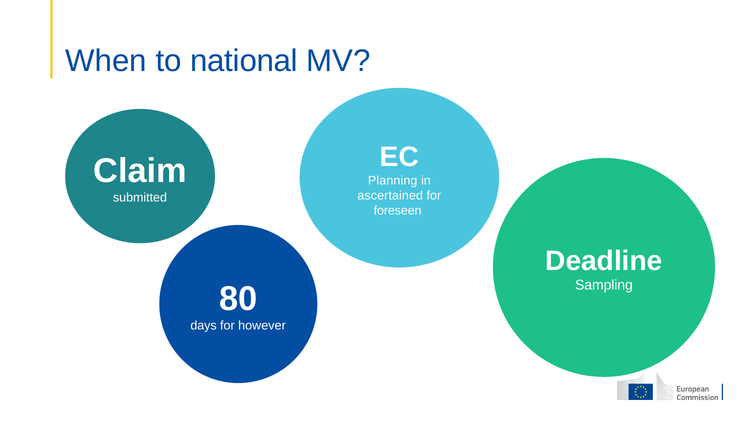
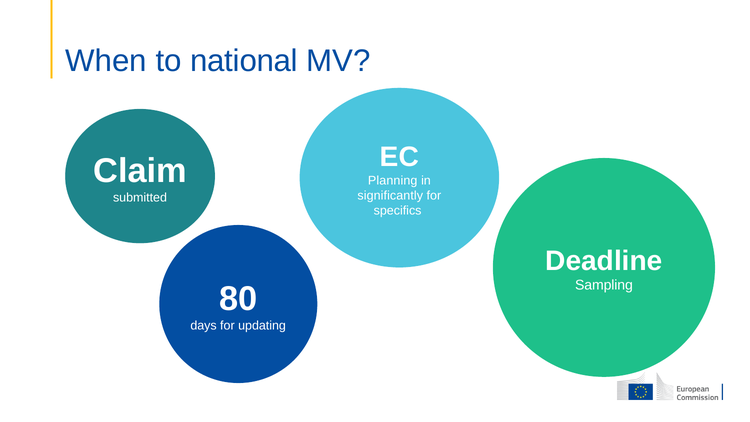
ascertained: ascertained -> significantly (390, 195)
foreseen: foreseen -> specifics (398, 210)
however: however -> updating (262, 325)
